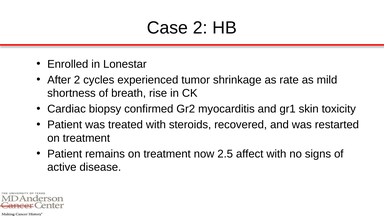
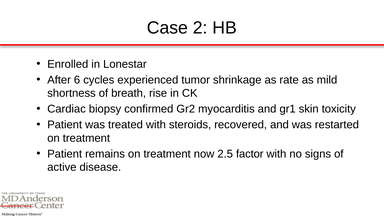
After 2: 2 -> 6 (77, 80)
affect: affect -> factor (250, 154)
